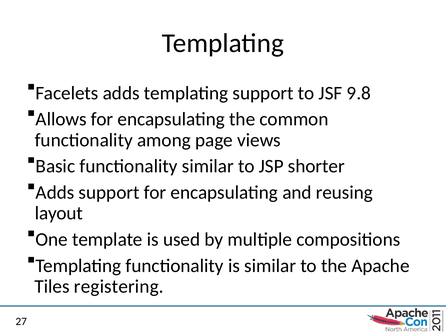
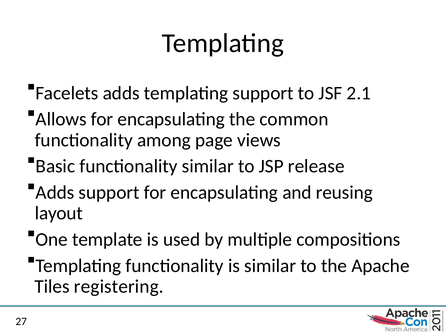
9.8: 9.8 -> 2.1 (359, 93)
shorter: shorter -> release (316, 167)
